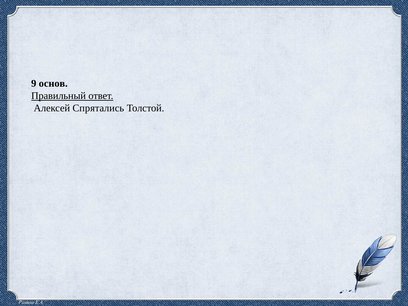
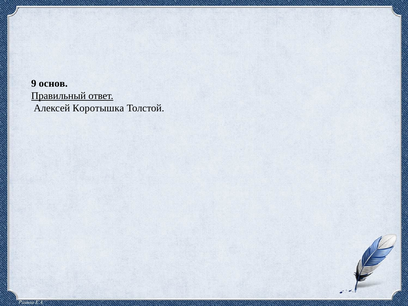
Спрятались: Спрятались -> Коротышка (98, 108)
